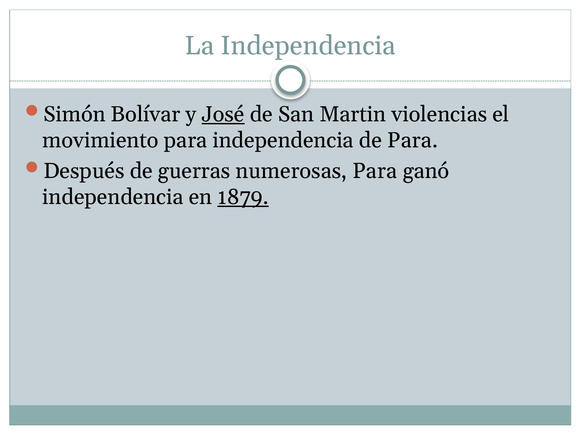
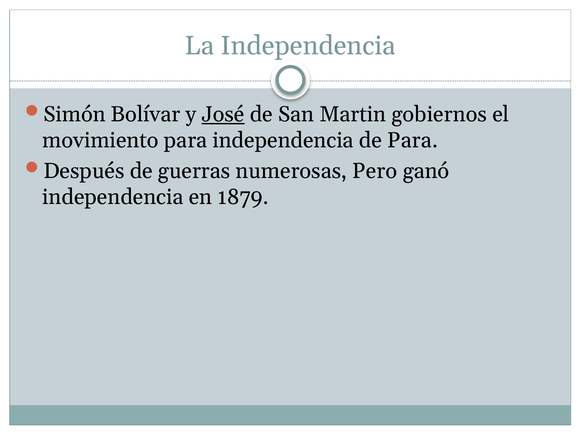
violencias: violencias -> gobiernos (439, 114)
numerosas Para: Para -> Pero (375, 171)
1879 underline: present -> none (243, 197)
